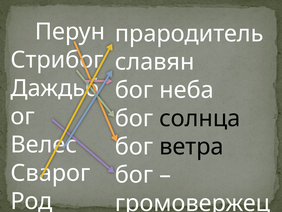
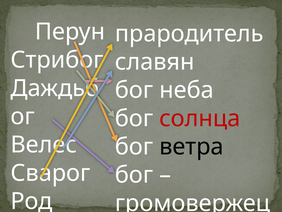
солнца colour: black -> red (200, 118)
